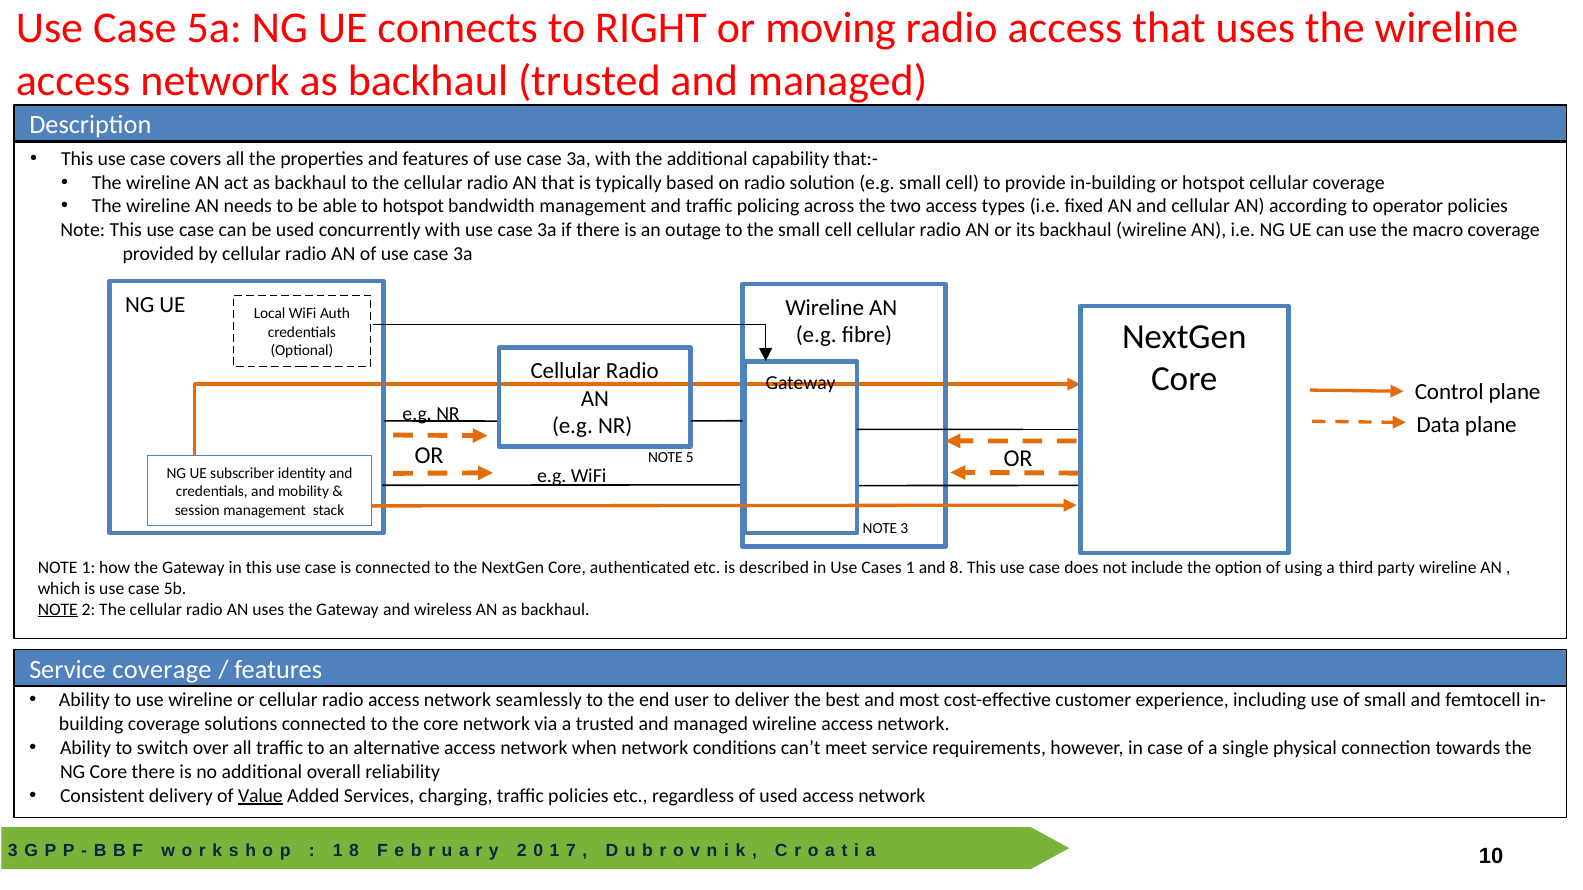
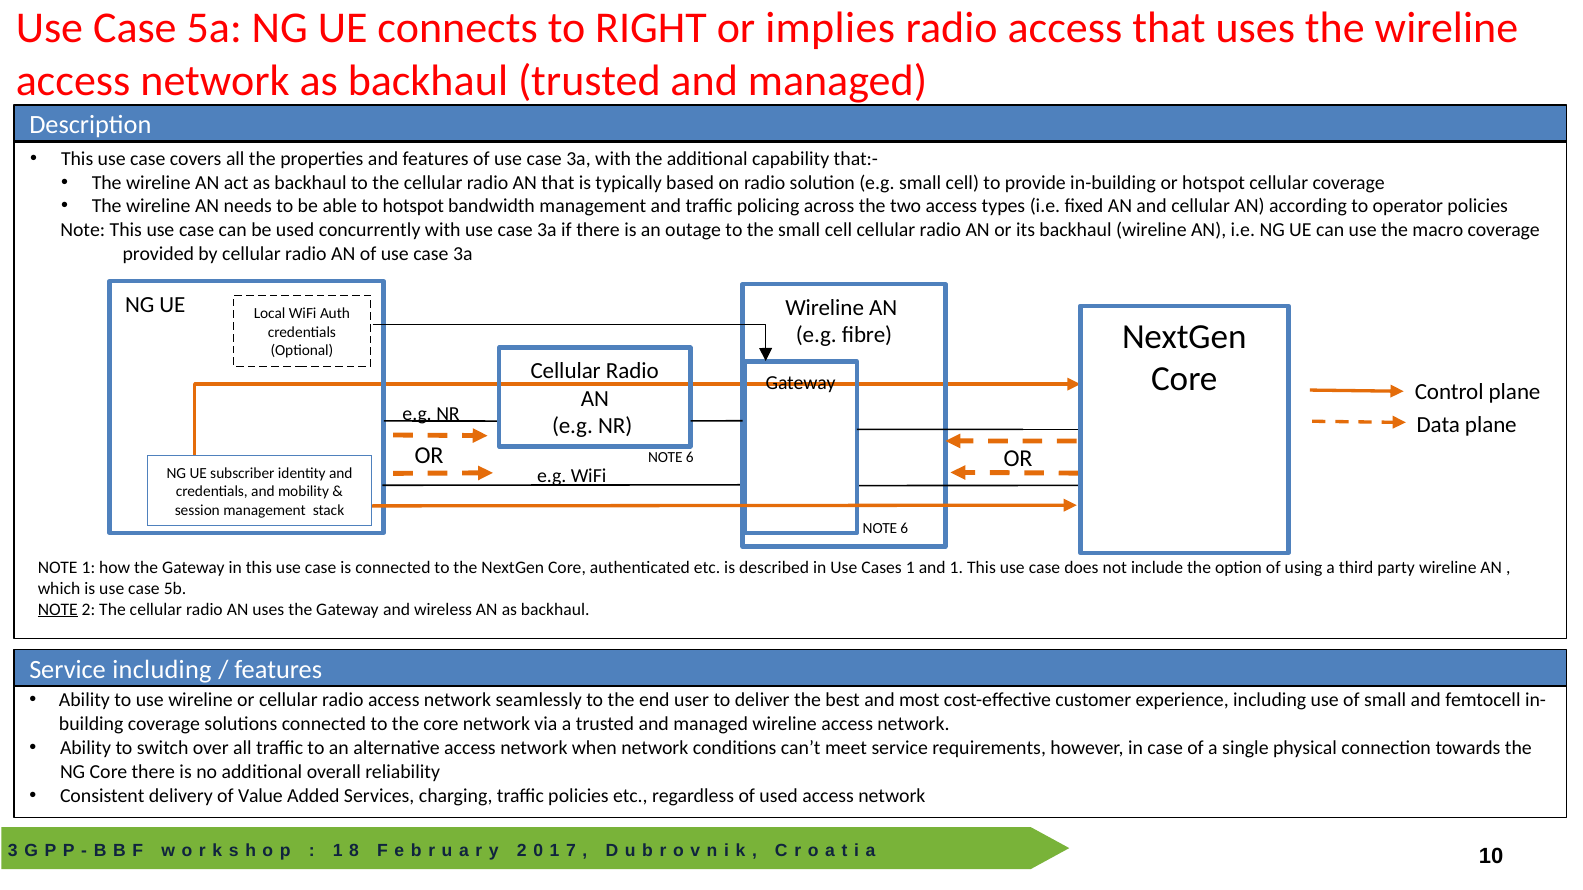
moving: moving -> implies (830, 28)
5: 5 -> 6 (690, 458)
3: 3 -> 6 (904, 528)
and 8: 8 -> 1 (956, 568)
Service coverage: coverage -> including (162, 670)
Value underline: present -> none (260, 796)
